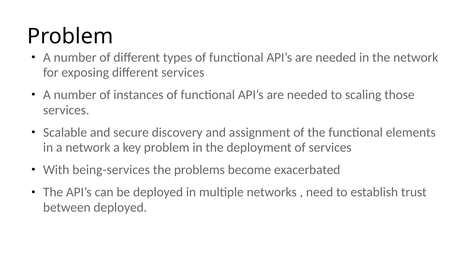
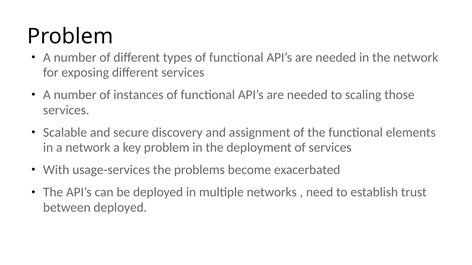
being-services: being-services -> usage-services (111, 170)
